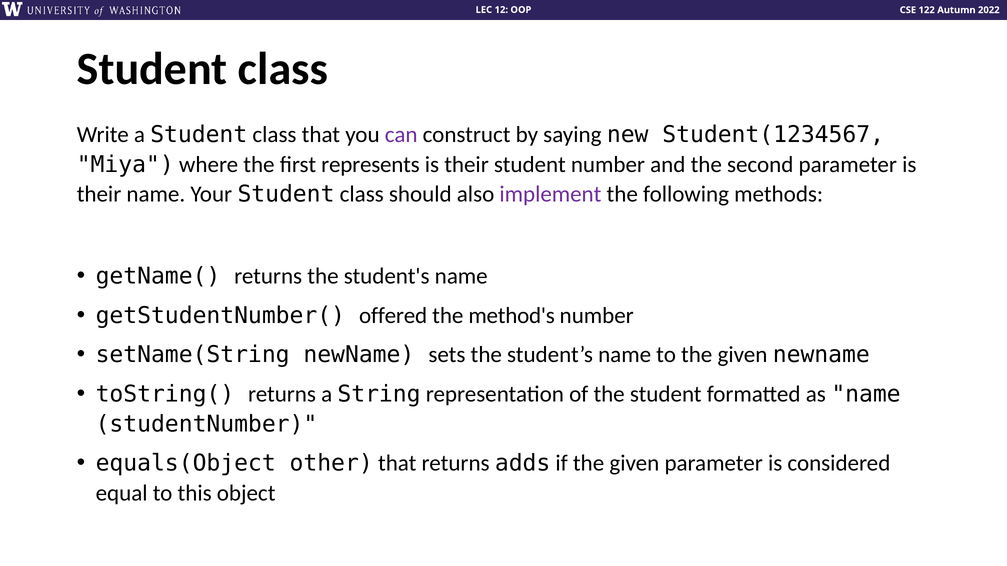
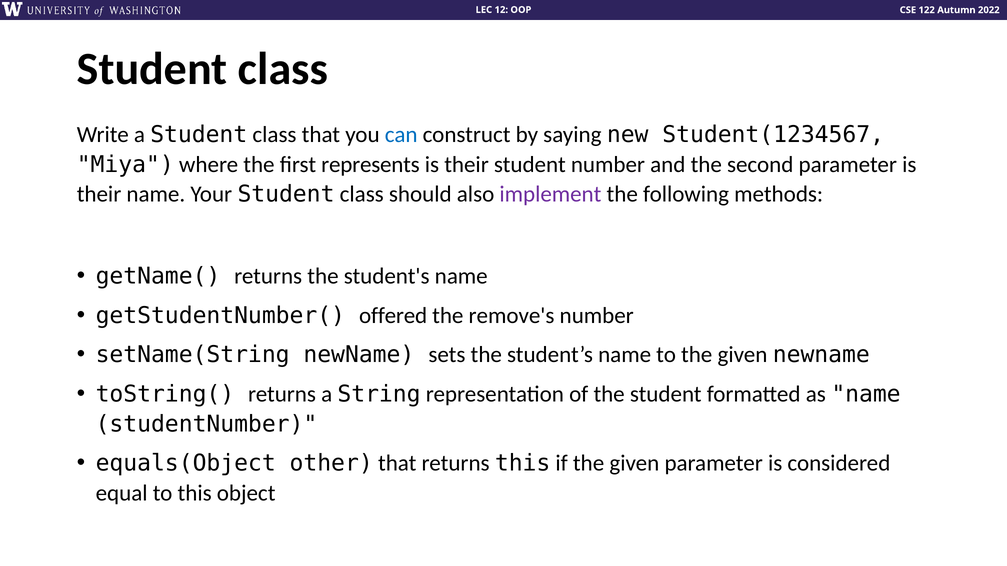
can colour: purple -> blue (401, 135)
method's: method's -> remove's (512, 316)
returns adds: adds -> this (523, 464)
